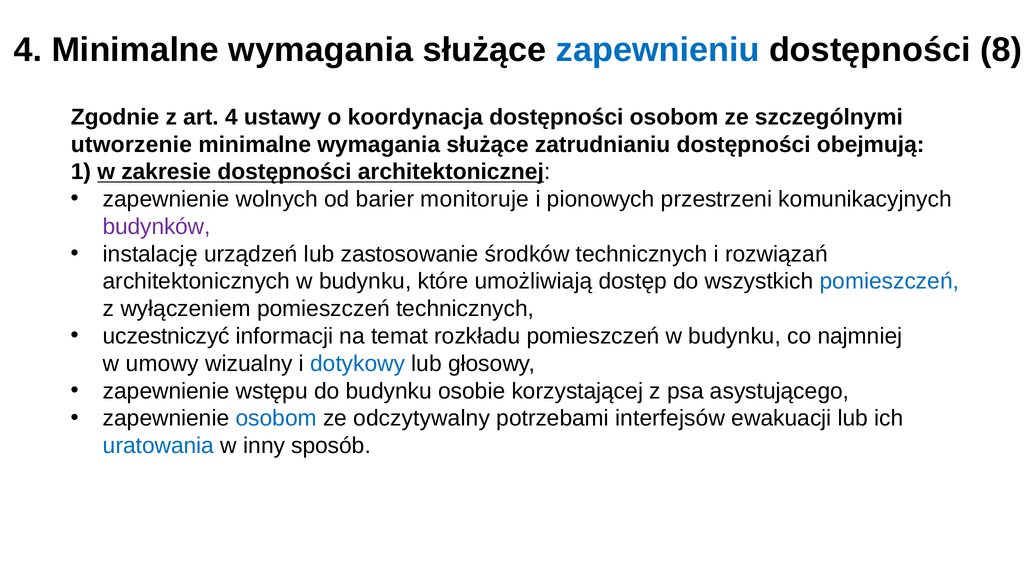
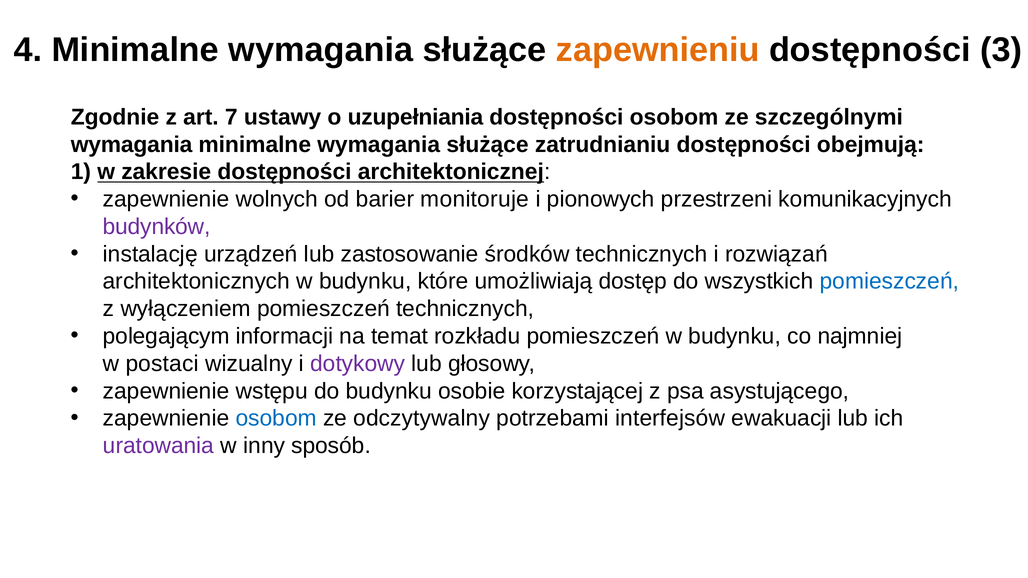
zapewnieniu colour: blue -> orange (658, 50)
8: 8 -> 3 (1001, 50)
art 4: 4 -> 7 (231, 117)
koordynacja: koordynacja -> uzupełniania (415, 117)
utworzenie: utworzenie -> wymagania (132, 145)
uczestniczyć: uczestniczyć -> polegającym (166, 336)
umowy: umowy -> postaci (162, 364)
dotykowy colour: blue -> purple (358, 364)
uratowania colour: blue -> purple (159, 446)
